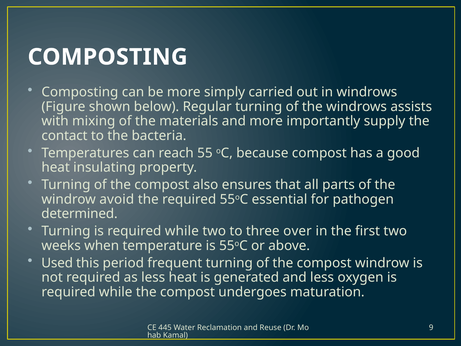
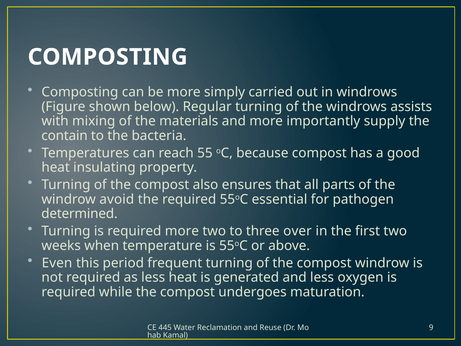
contact: contact -> contain (65, 136)
Turning is required while: while -> more (182, 231)
Used: Used -> Even (57, 263)
